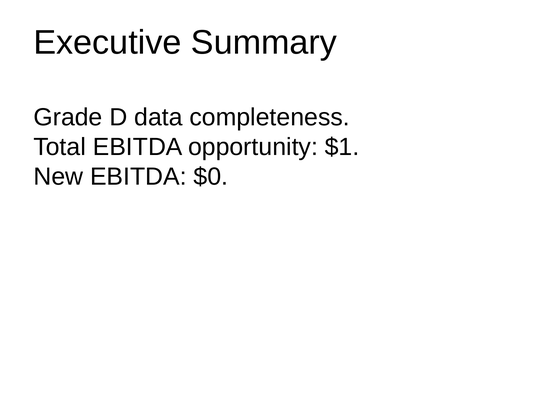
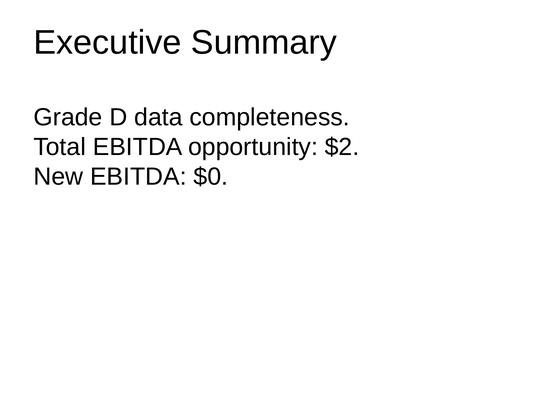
$1: $1 -> $2 (342, 147)
